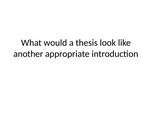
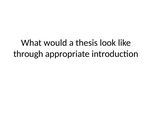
another: another -> through (28, 54)
